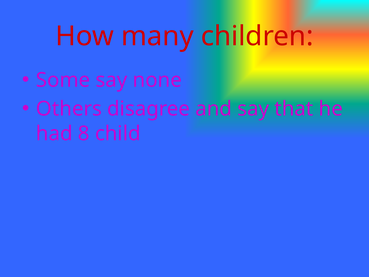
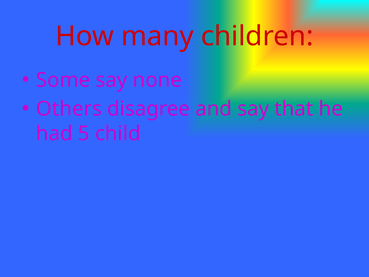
8: 8 -> 5 (84, 133)
